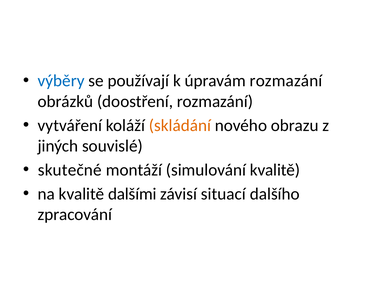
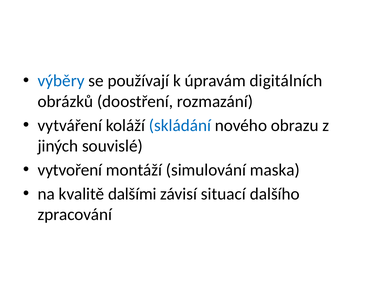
úpravám rozmazání: rozmazání -> digitálních (286, 81)
skládání colour: orange -> blue (180, 126)
skutečné: skutečné -> vytvoření (70, 170)
simulování kvalitě: kvalitě -> maska (275, 170)
